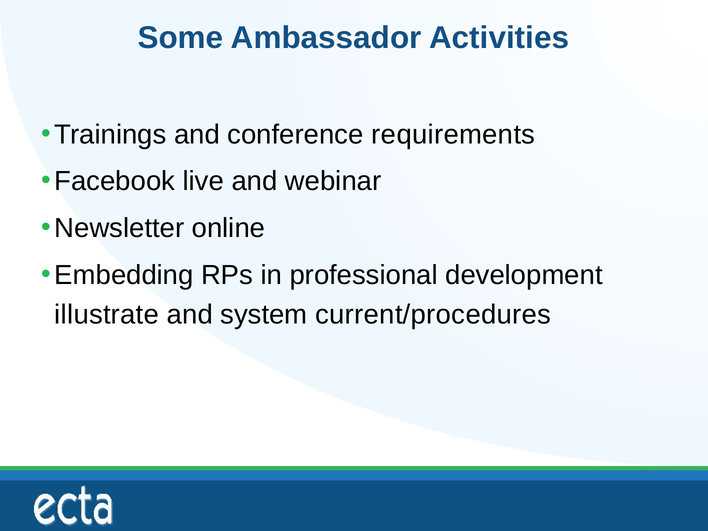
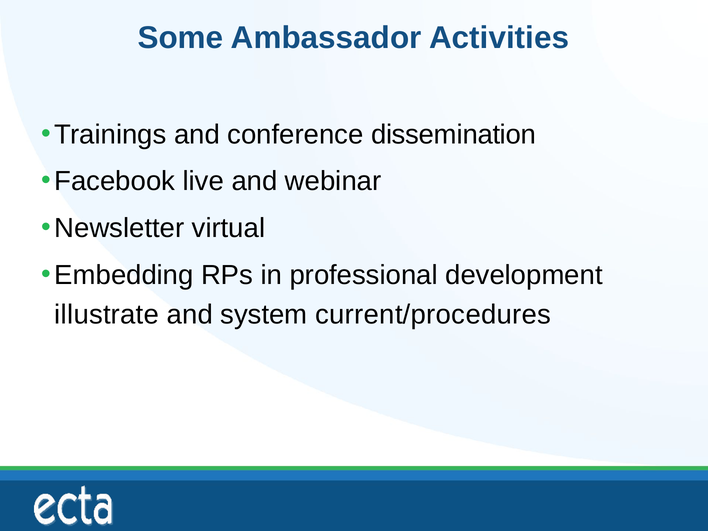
requirements: requirements -> dissemination (454, 134)
online: online -> virtual (228, 228)
